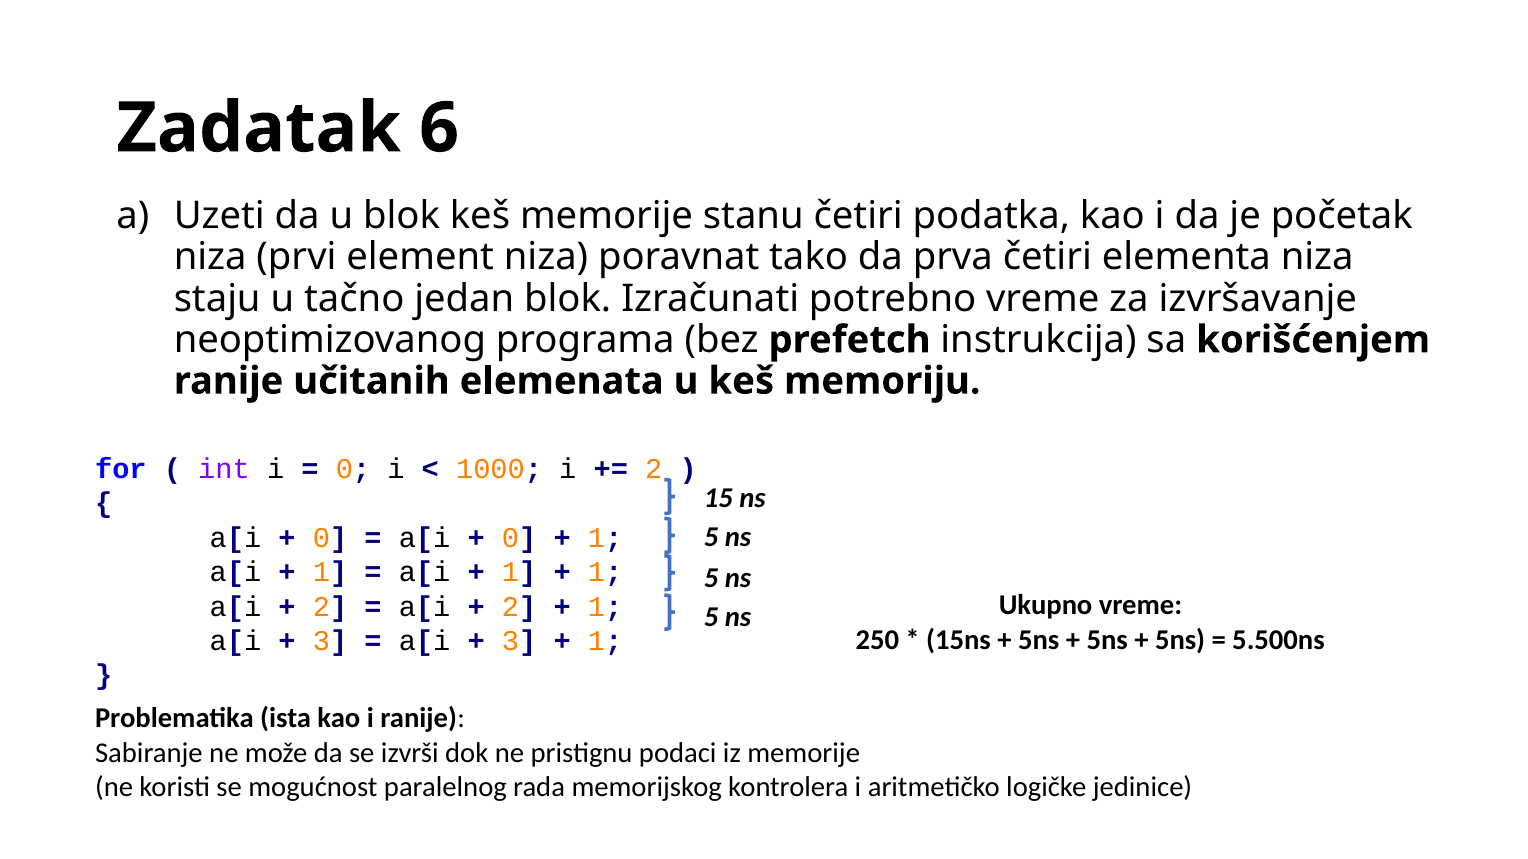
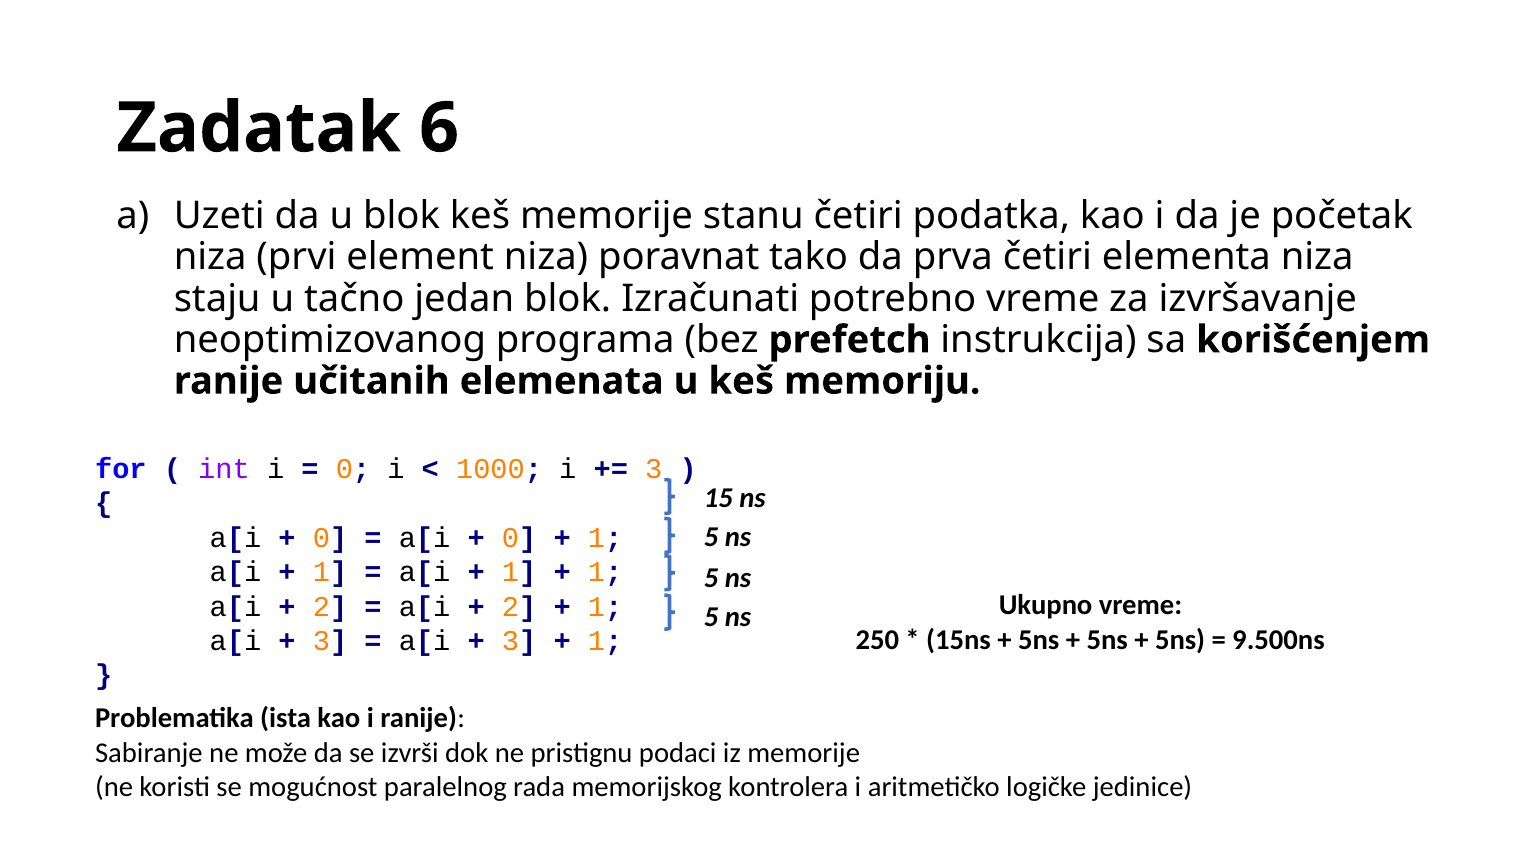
2: 2 -> 3 (654, 469)
5.500ns: 5.500ns -> 9.500ns (1278, 640)
